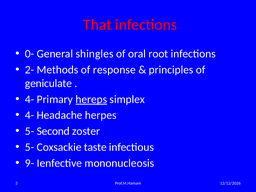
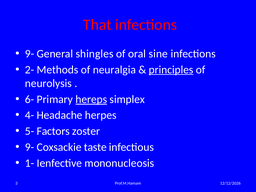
0-: 0- -> 9- (30, 54)
root: root -> sine (158, 54)
response: response -> neuralgia (114, 70)
principles underline: none -> present (171, 70)
geniculate: geniculate -> neurolysis (48, 83)
4-: 4- -> 6- (30, 99)
Second: Second -> Factors (53, 131)
5-: 5- -> 9- (30, 147)
9-: 9- -> 1- (30, 163)
